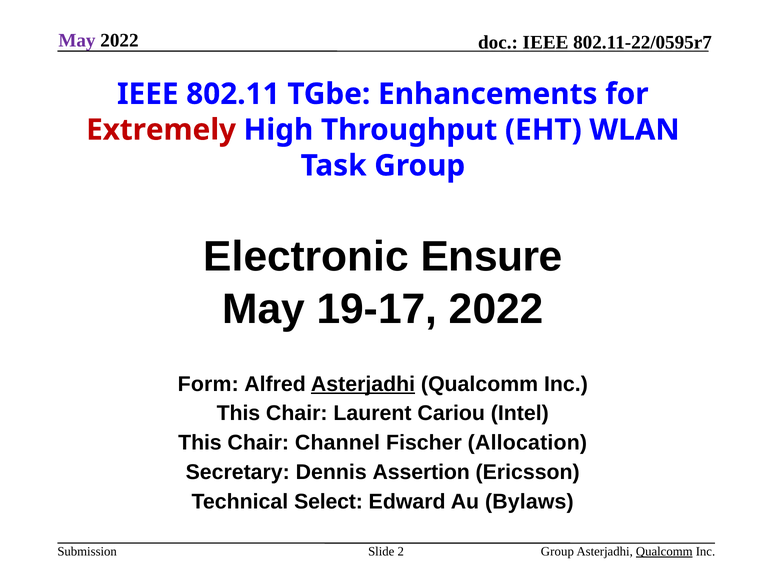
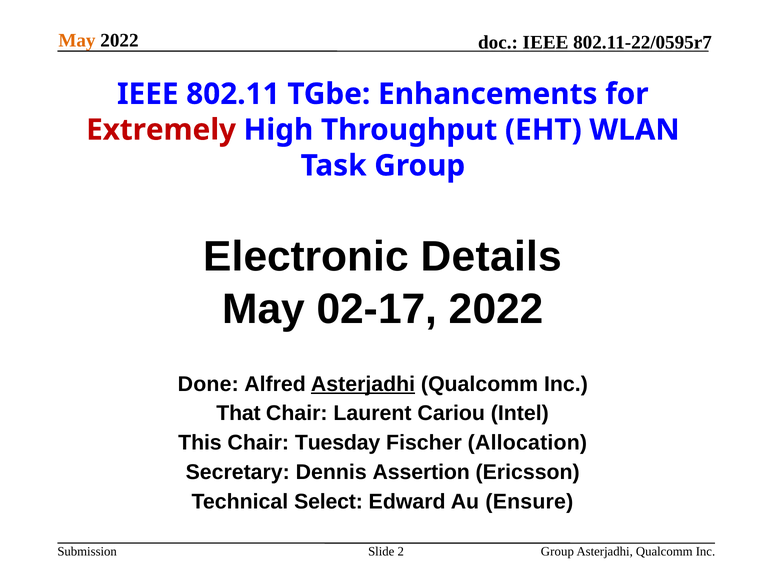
May colour: purple -> orange (77, 41)
Ensure: Ensure -> Details (491, 256)
19-17: 19-17 -> 02-17 (377, 309)
Form: Form -> Done (208, 384)
This: This -> That (239, 413)
Channel: Channel -> Tuesday (338, 442)
Bylaws: Bylaws -> Ensure (529, 501)
Qualcomm underline: present -> none (664, 551)
